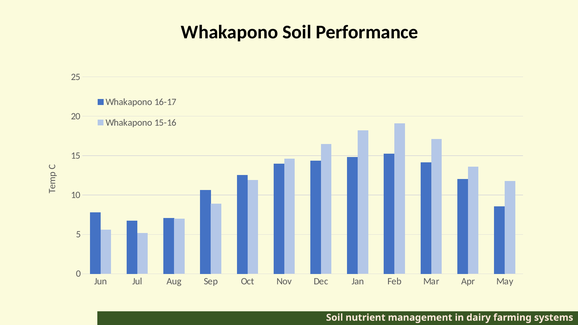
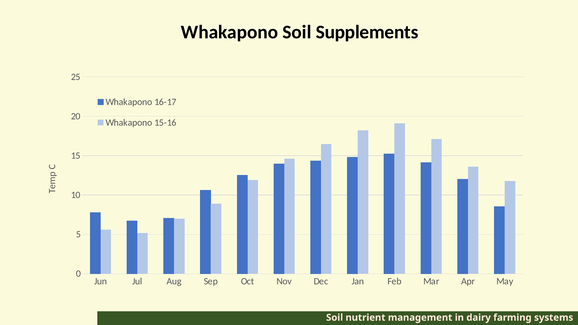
Performance: Performance -> Supplements (367, 32)
